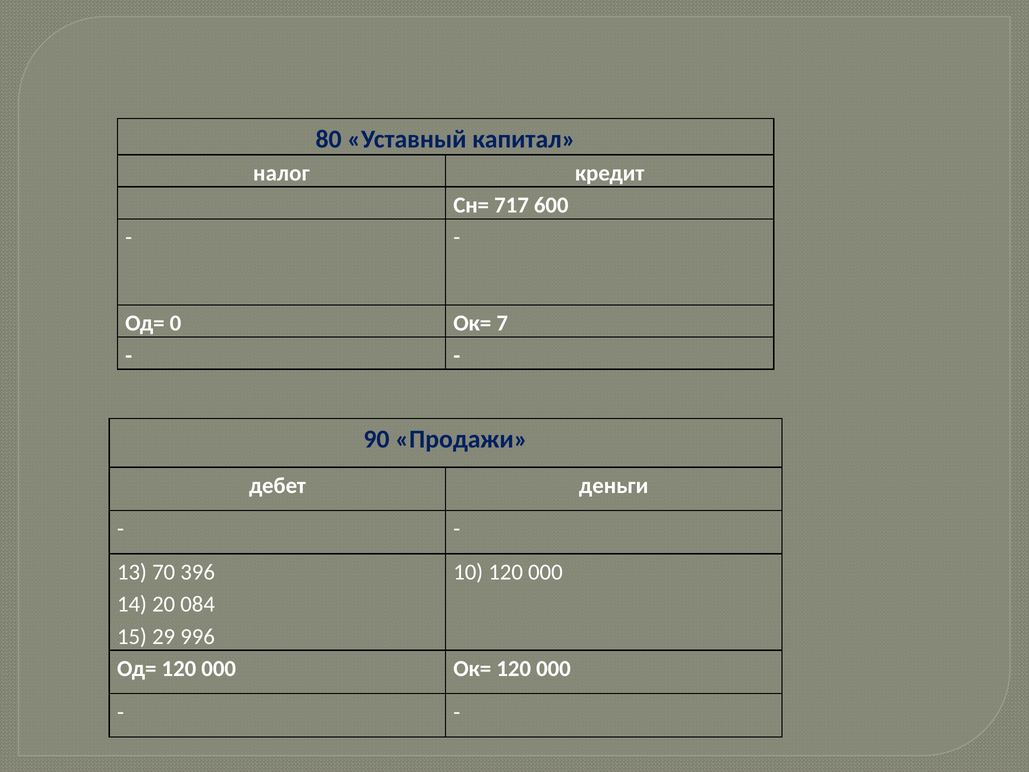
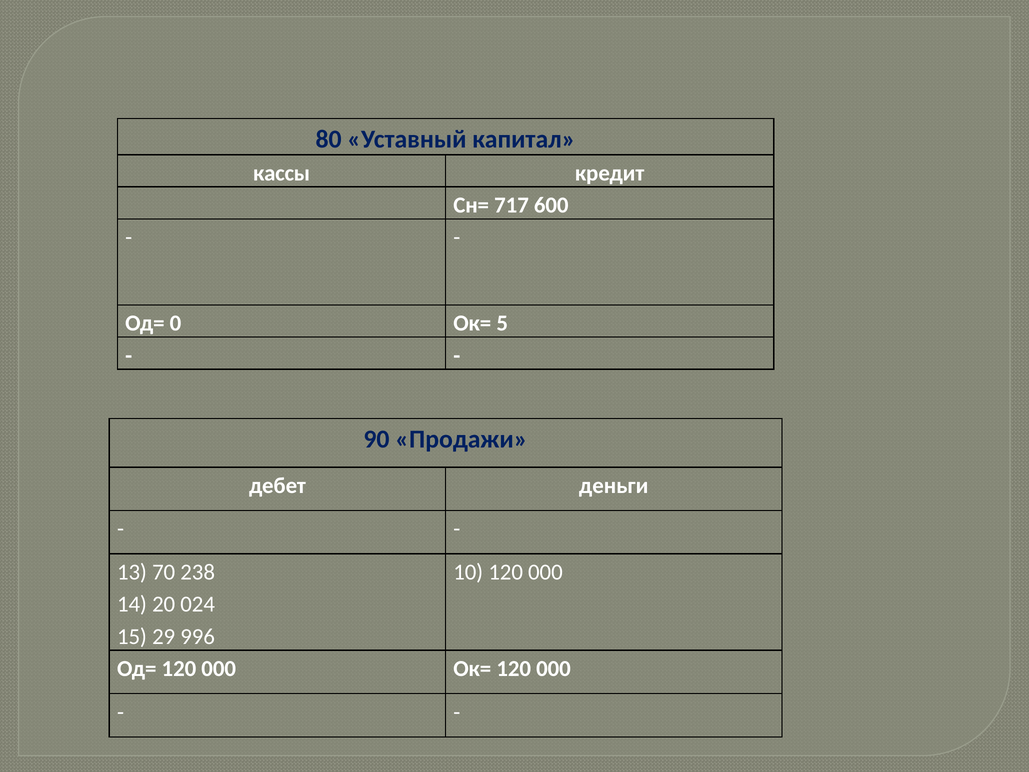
налог: налог -> кассы (282, 173)
7: 7 -> 5 (502, 323)
396: 396 -> 238 (198, 572)
084: 084 -> 024 (198, 604)
